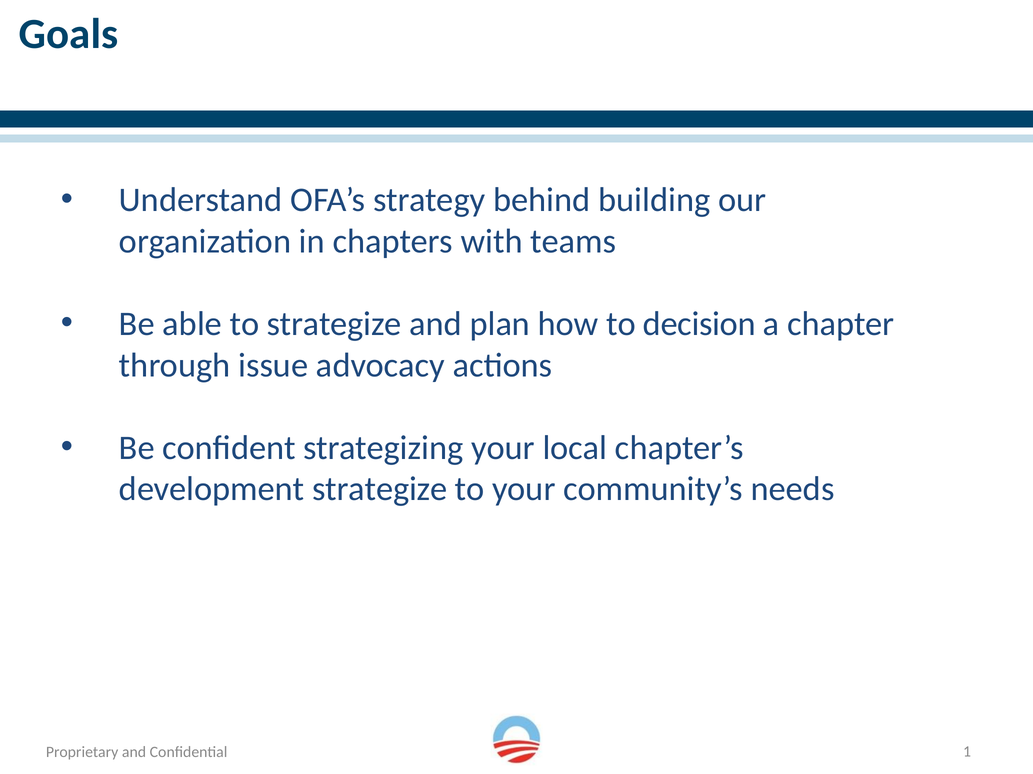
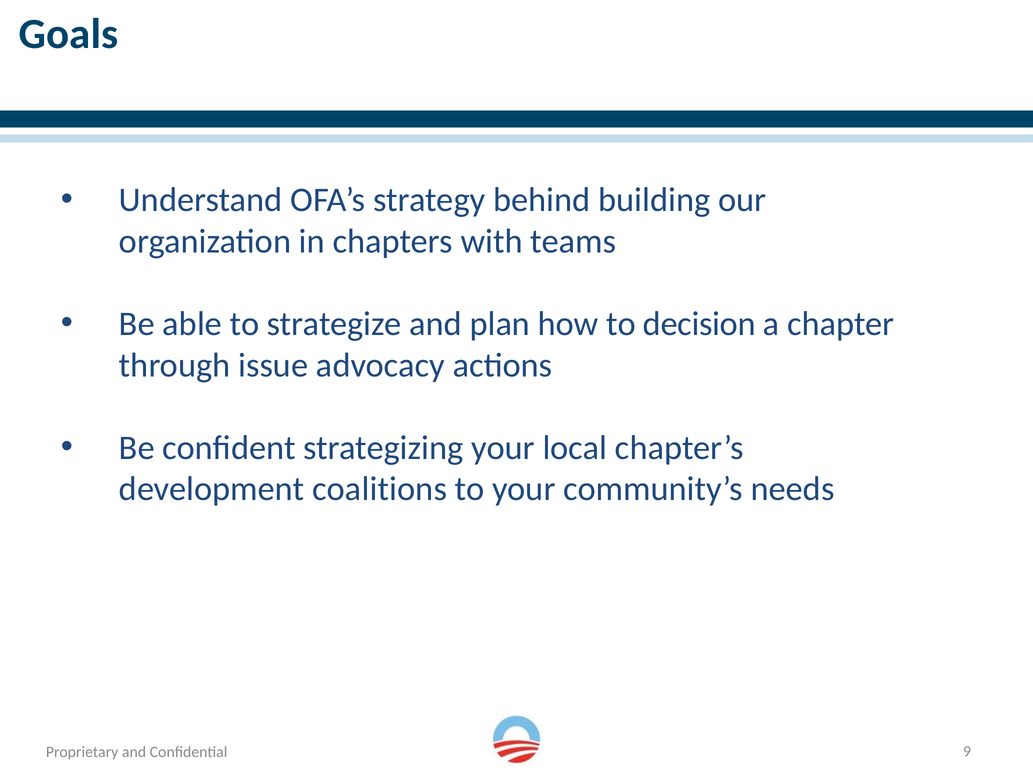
development strategize: strategize -> coalitions (380, 490)
1: 1 -> 9 (967, 752)
